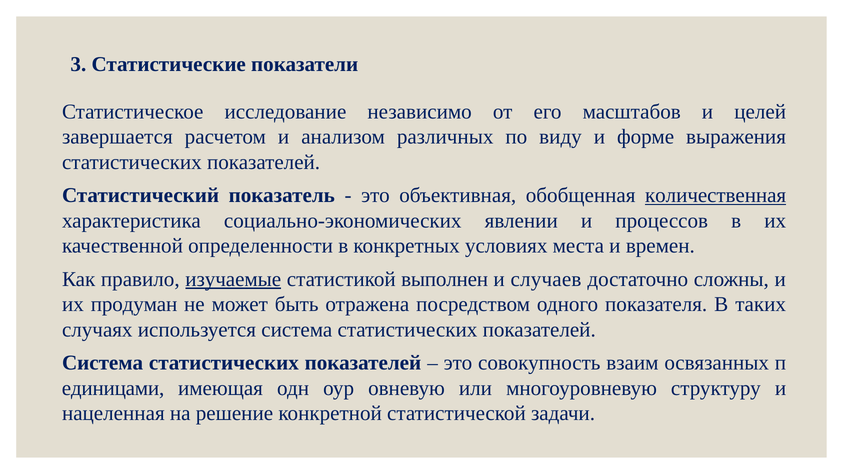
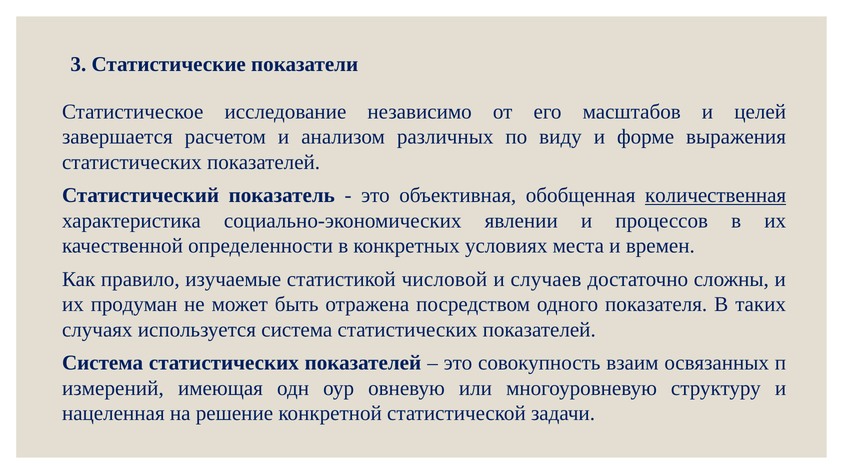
изучаемые underline: present -> none (233, 279)
выполнен: выполнен -> числовой (444, 279)
единицами: единицами -> измерений (113, 388)
